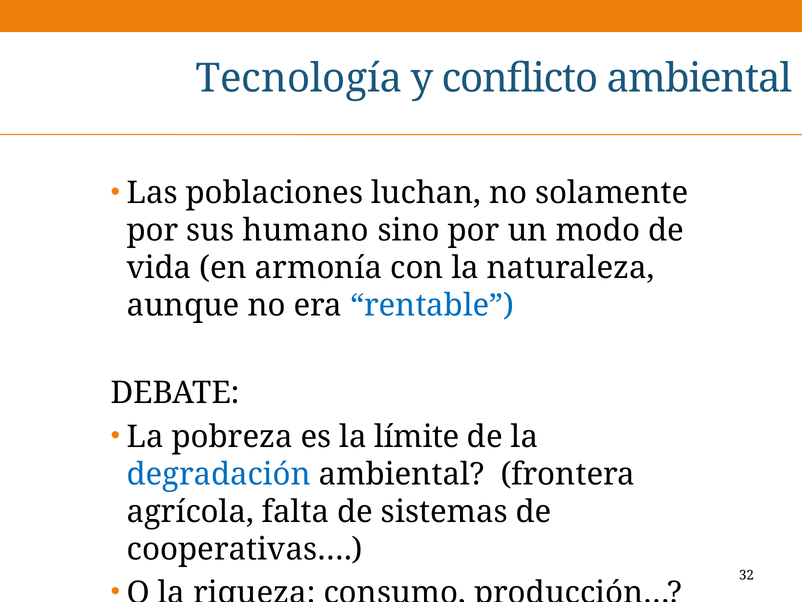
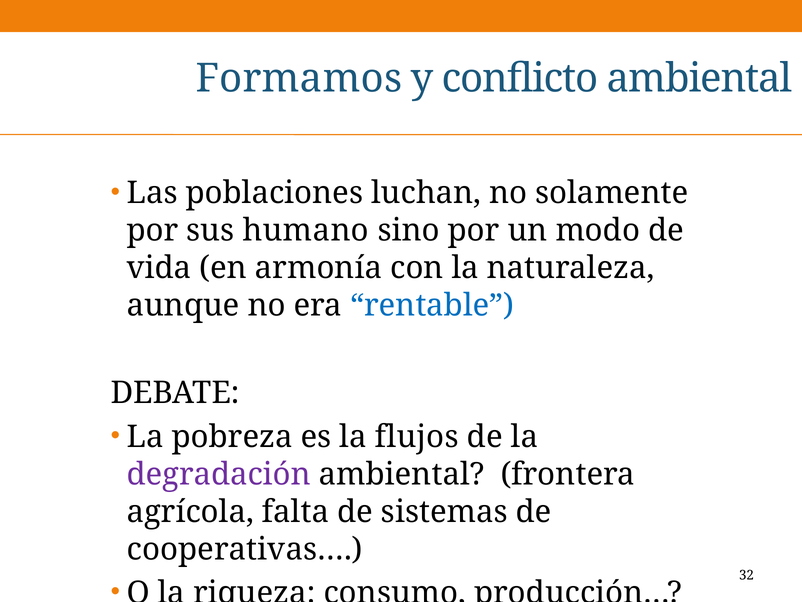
Tecnología: Tecnología -> Formamos (299, 79)
límite: límite -> flujos (417, 436)
degradación colour: blue -> purple (219, 474)
